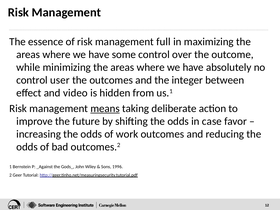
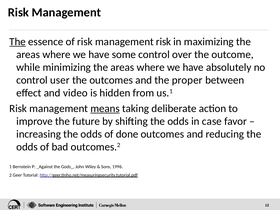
The underline: none -> present (18, 42)
management full: full -> risk (164, 42)
integer: integer -> proper (187, 80)
work: work -> done (127, 134)
